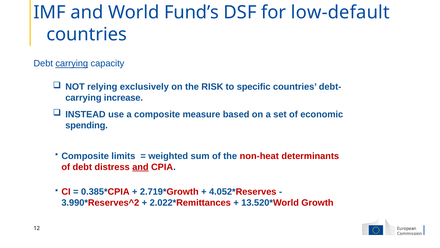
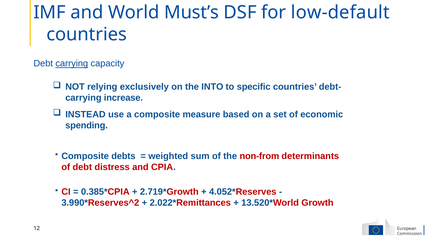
Fund’s: Fund’s -> Must’s (192, 12)
RISK: RISK -> INTO (212, 87)
limits: limits -> debts (123, 156)
non-heat: non-heat -> non-from (259, 156)
and underline: present -> none (140, 167)
